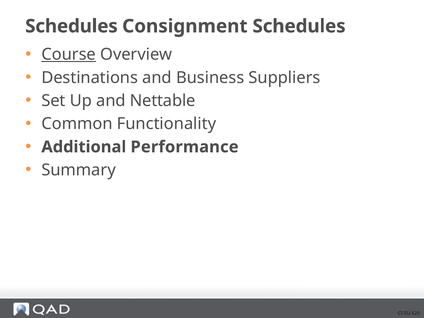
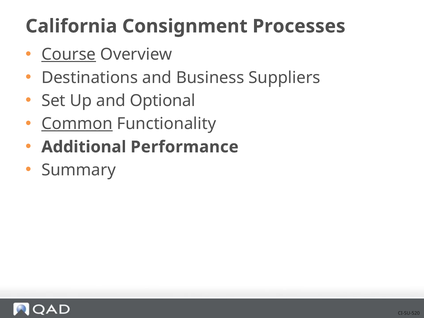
Schedules: Schedules -> California (71, 26)
Consignment Schedules: Schedules -> Processes (299, 26)
Nettable: Nettable -> Optional (163, 101)
Common underline: none -> present (77, 124)
